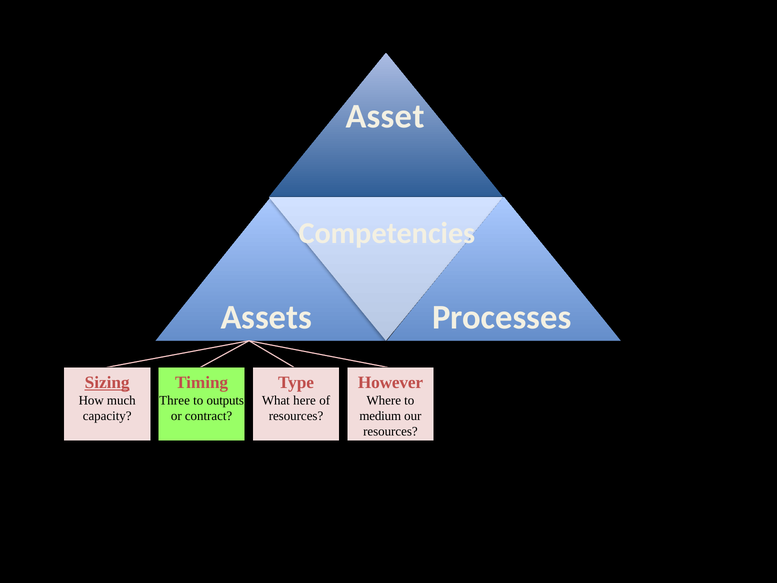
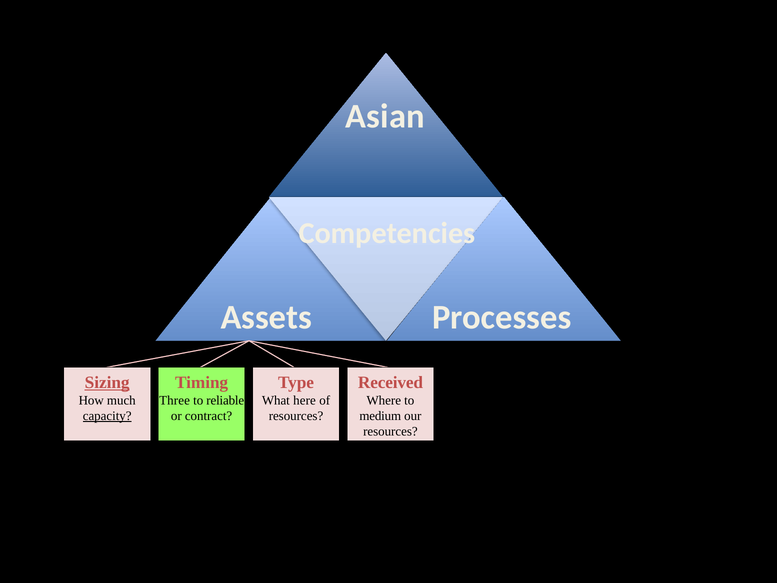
Asset: Asset -> Asian (385, 116)
However: However -> Received (390, 382)
outputs: outputs -> reliable (225, 400)
capacity underline: none -> present (107, 416)
